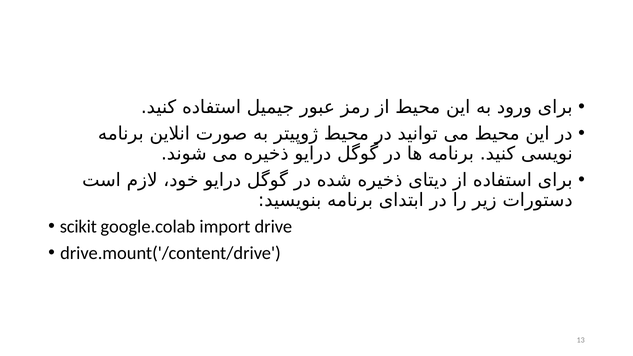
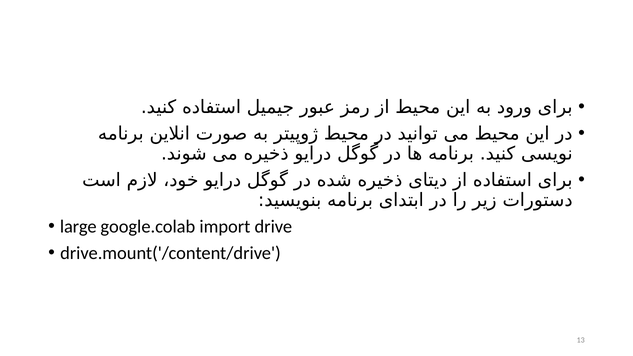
scikit: scikit -> large (78, 227)
